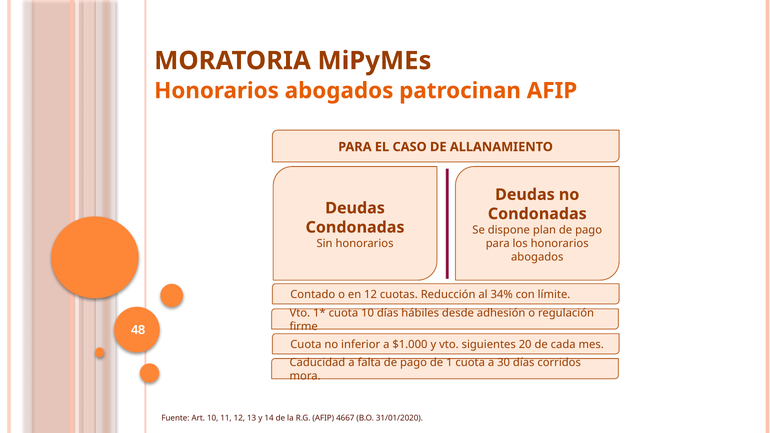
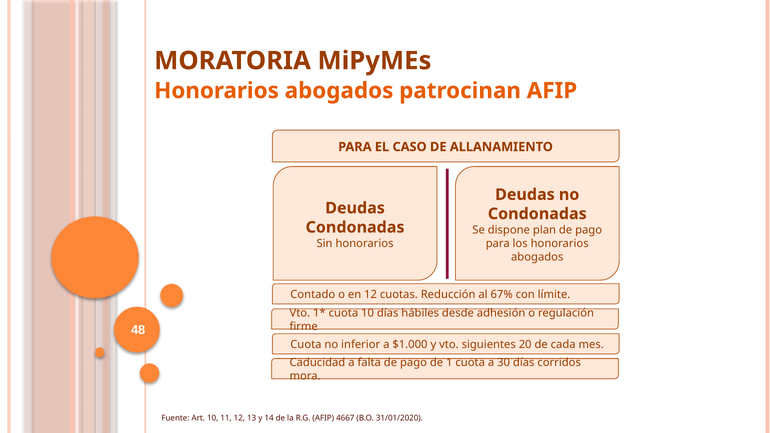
34%: 34% -> 67% (502, 295)
